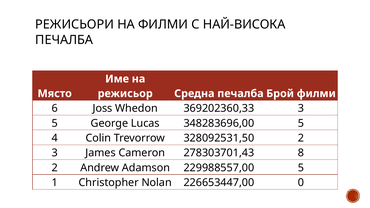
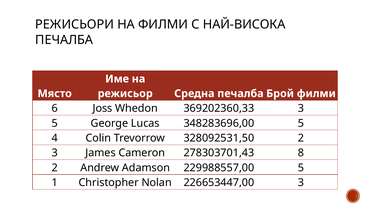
226653447,00 0: 0 -> 3 (301, 183)
